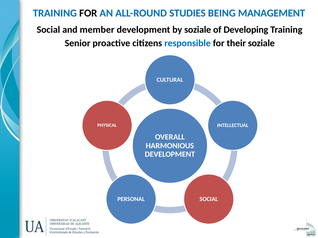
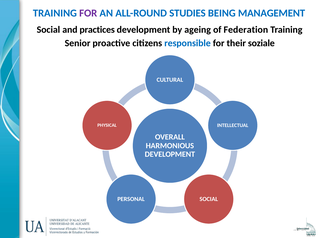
FOR colour: black -> purple (88, 13)
member: member -> practices (97, 30)
by soziale: soziale -> ageing (198, 30)
Developing: Developing -> Federation (246, 30)
